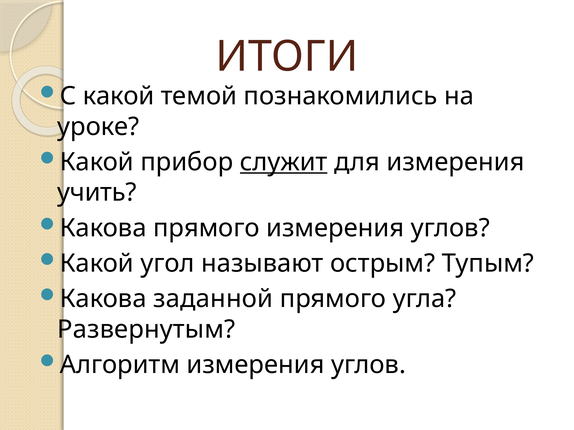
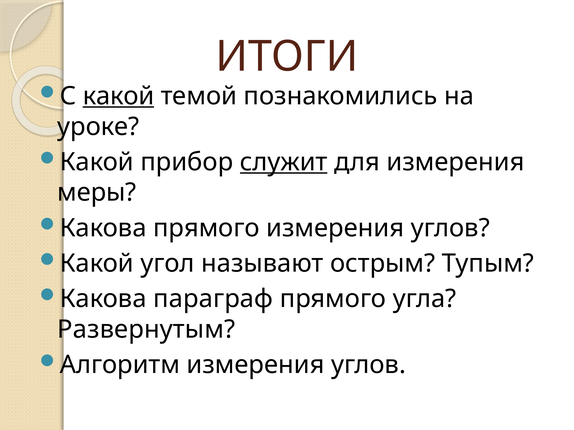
какой underline: none -> present (119, 96)
учить: учить -> меры (97, 193)
заданной: заданной -> параграф (213, 299)
